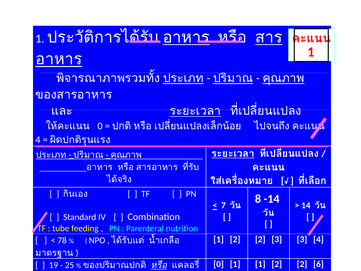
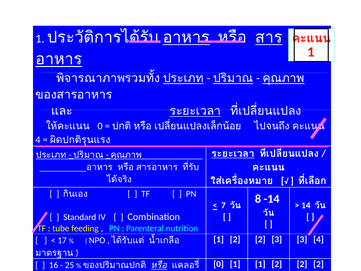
78: 78 -> 17 (62, 240)
2 2 6: 6 -> 2 (319, 264)
19: 19 -> 16 (54, 265)
